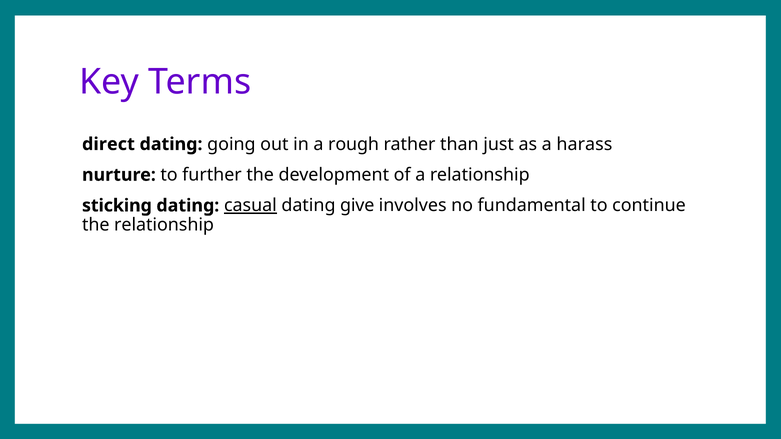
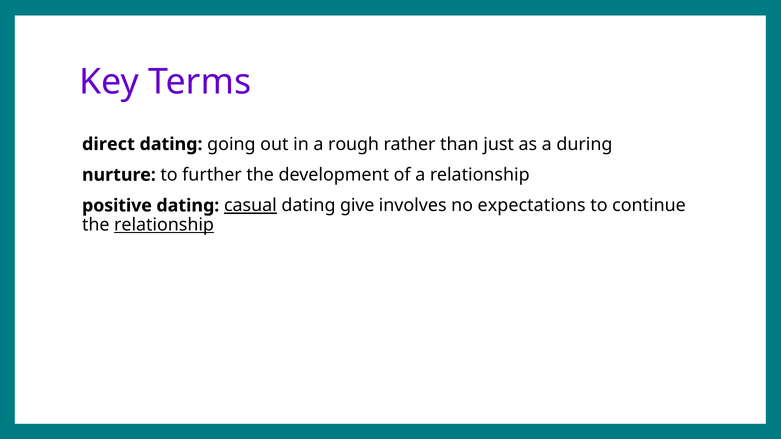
harass: harass -> during (584, 144)
sticking: sticking -> positive (117, 206)
fundamental: fundamental -> expectations (532, 206)
relationship underline: none -> present (164, 225)
